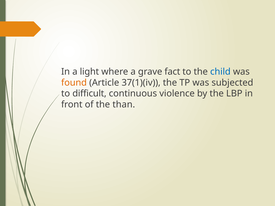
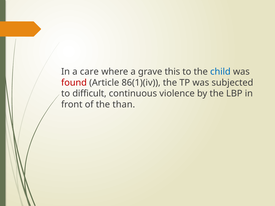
light: light -> care (89, 72)
fact: fact -> this (172, 72)
found colour: orange -> red (74, 83)
37(1)(iv: 37(1)(iv -> 86(1)(iv (141, 83)
